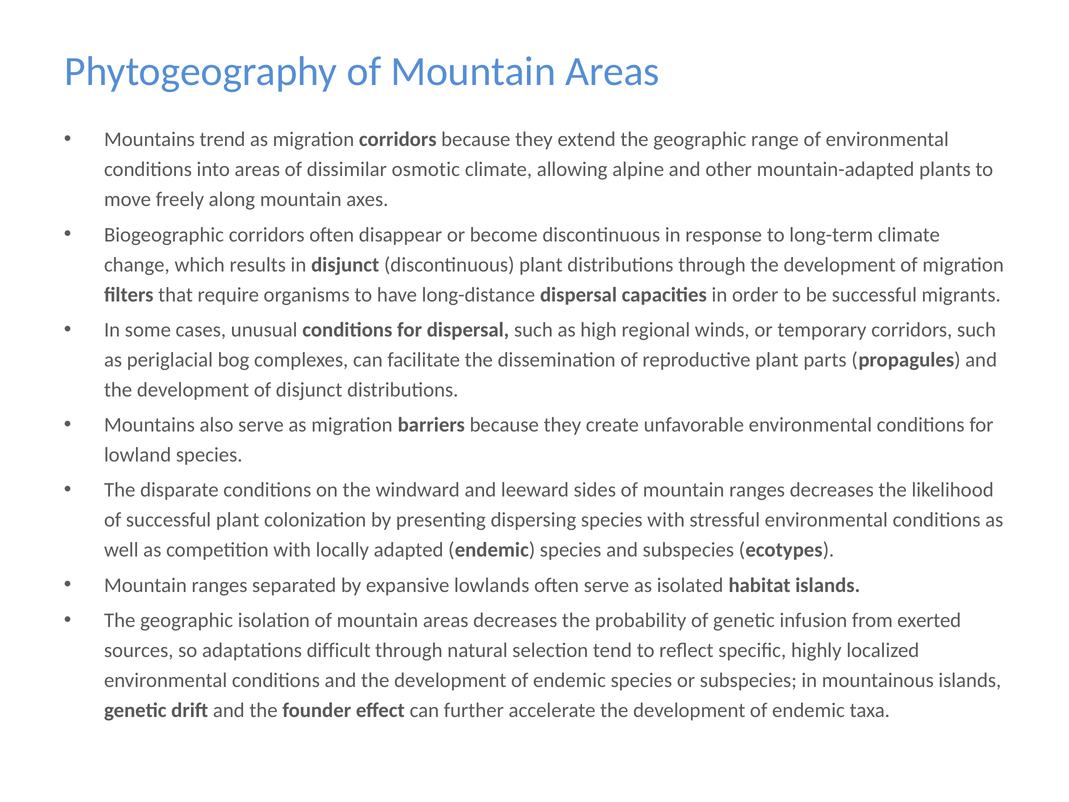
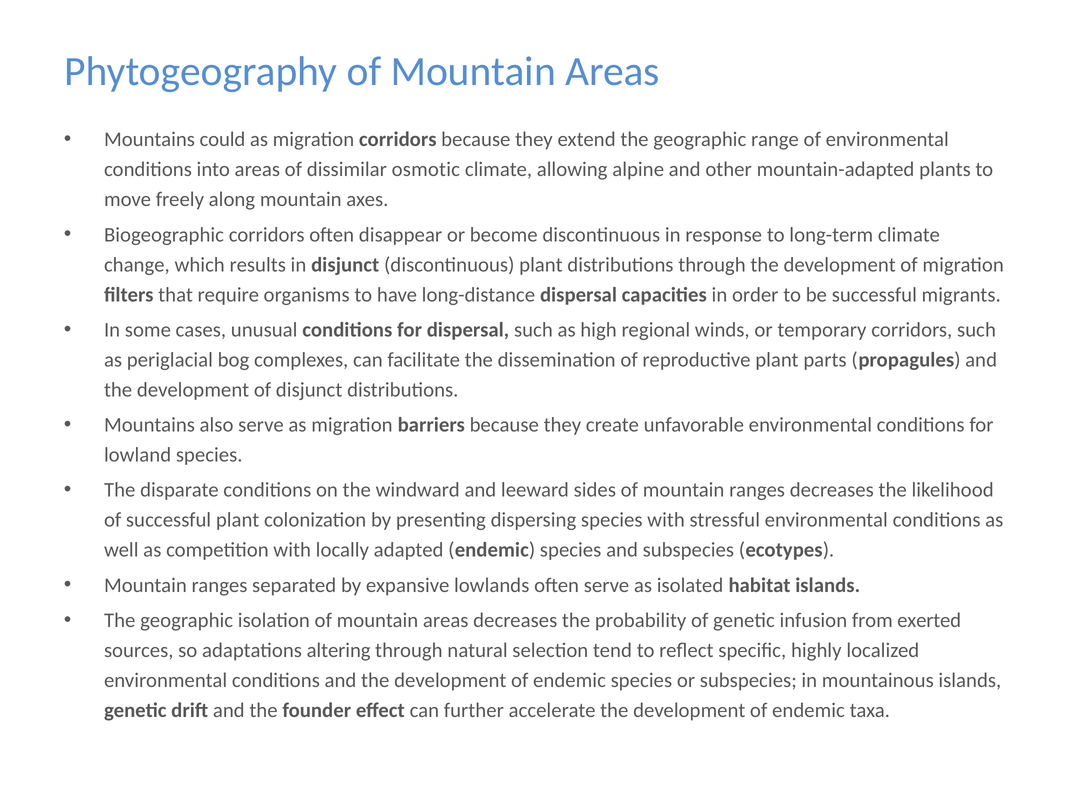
trend: trend -> could (222, 140)
difficult: difficult -> altering (339, 650)
